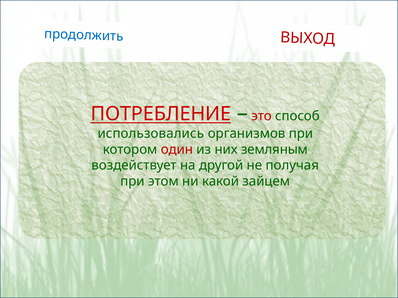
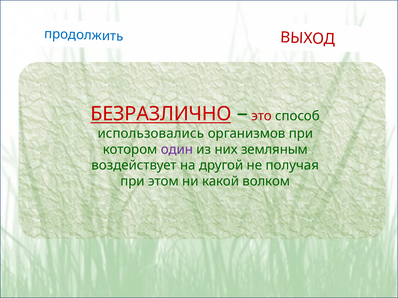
ПОТРЕБЛЕНИЕ: ПОТРЕБЛЕНИЕ -> БЕЗРАЗЛИЧНО (161, 114)
один colour: red -> purple (177, 150)
зайцем: зайцем -> волком (266, 182)
